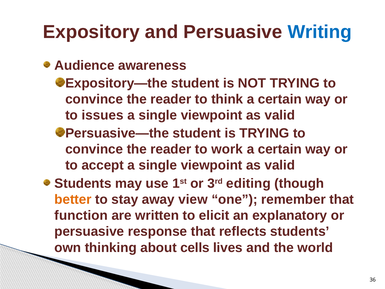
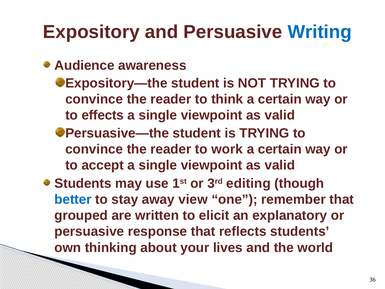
issues: issues -> effects (103, 115)
better colour: orange -> blue (73, 199)
function: function -> grouped (81, 215)
cells: cells -> your (195, 247)
